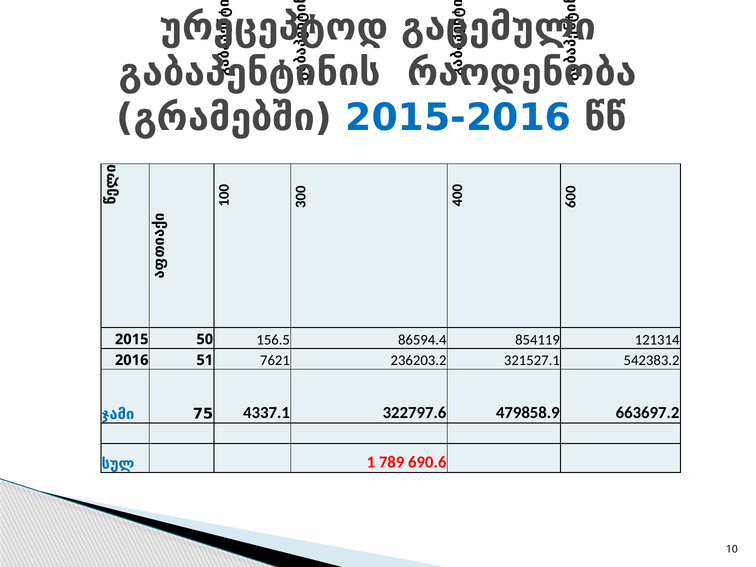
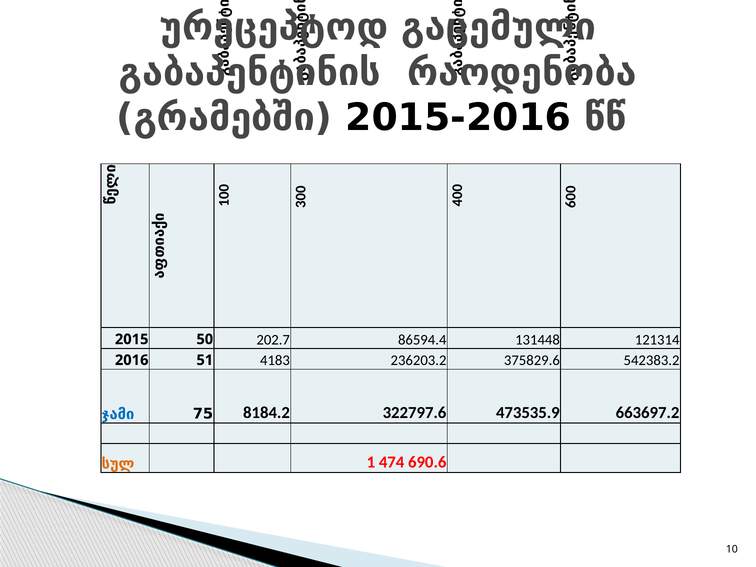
2015-2016 colour: blue -> black (458, 118)
156.5: 156.5 -> 202.7 (273, 340)
854119: 854119 -> 131448 (538, 340)
7621: 7621 -> 4183 (275, 360)
321527.1: 321527.1 -> 375829.6 (532, 360)
4337.1: 4337.1 -> 8184.2 (267, 413)
479858.9: 479858.9 -> 473535.9 (528, 413)
სულ colour: blue -> orange (118, 464)
789: 789 -> 474 (392, 462)
